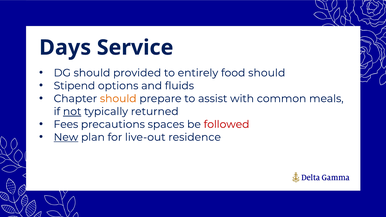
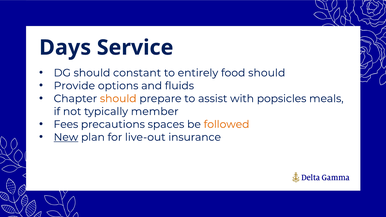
provided: provided -> constant (137, 73)
Stipend: Stipend -> Provide (74, 86)
common: common -> popsicles (282, 99)
not underline: present -> none (72, 112)
returned: returned -> member (155, 112)
followed colour: red -> orange (227, 124)
residence: residence -> insurance (195, 137)
